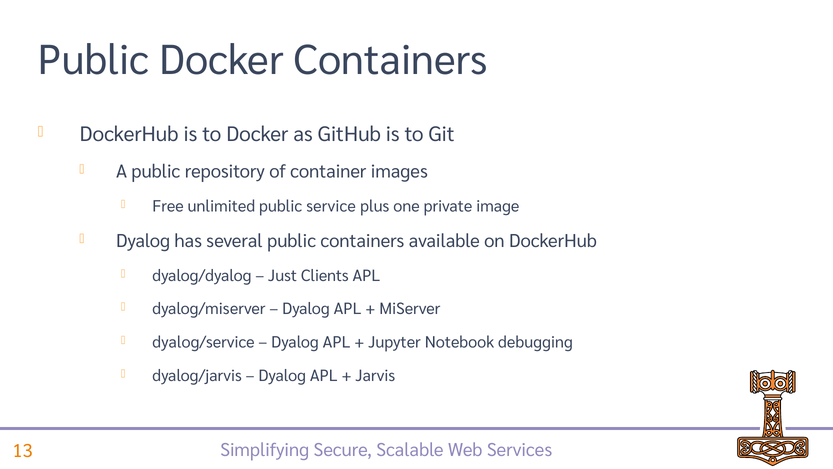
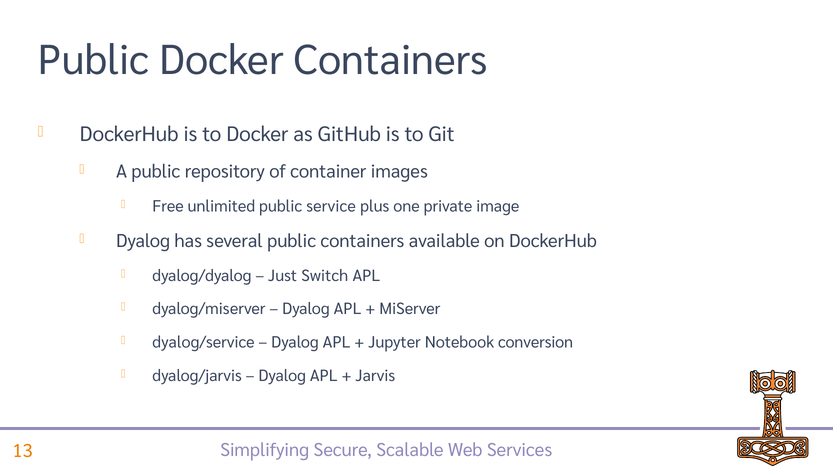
Clients: Clients -> Switch (325, 276)
debugging: debugging -> conversion (536, 342)
